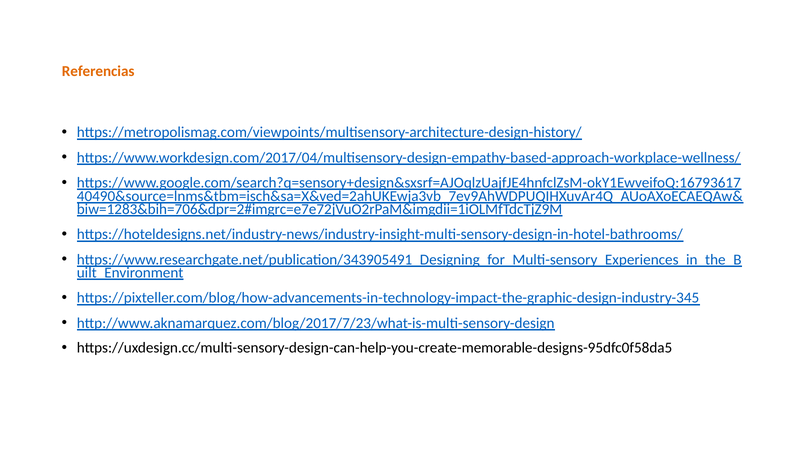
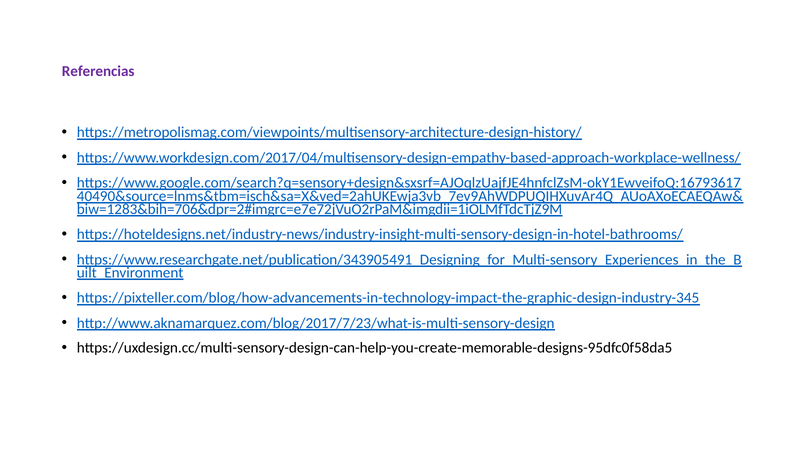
Referencias colour: orange -> purple (98, 71)
